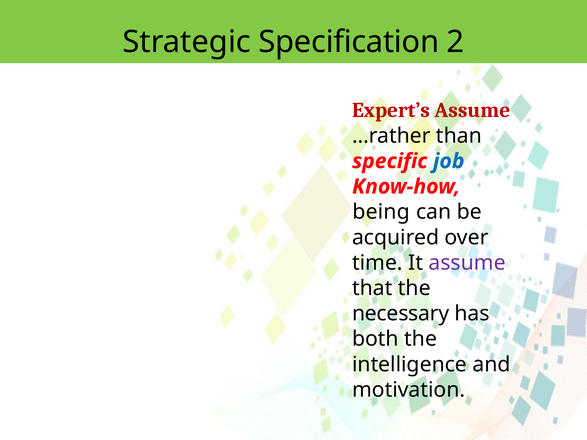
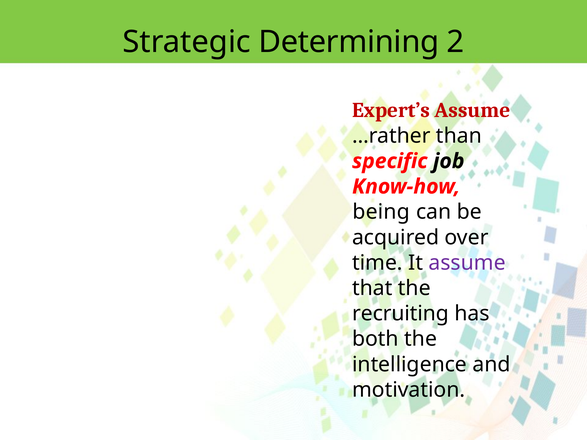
Specification: Specification -> Determining (349, 42)
job colour: blue -> black (449, 161)
necessary: necessary -> recruiting (401, 314)
